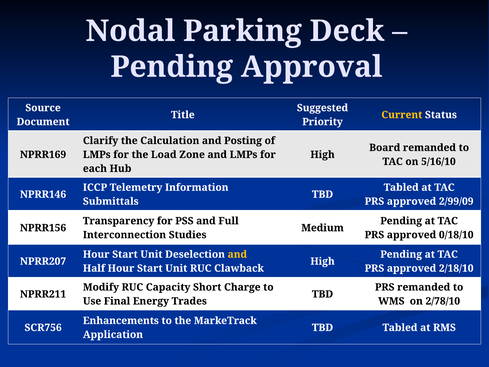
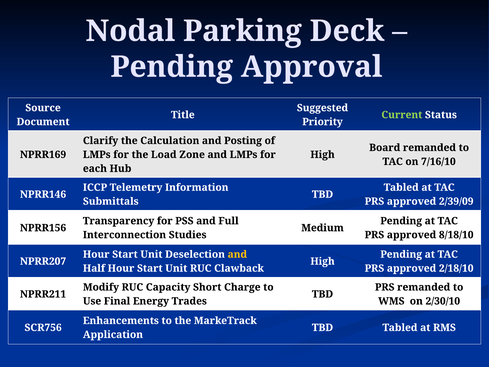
Current colour: yellow -> light green (402, 115)
5/16/10: 5/16/10 -> 7/16/10 (438, 161)
2/99/09: 2/99/09 -> 2/39/09 (456, 201)
0/18/10: 0/18/10 -> 8/18/10 (456, 235)
2/78/10: 2/78/10 -> 2/30/10 (443, 301)
